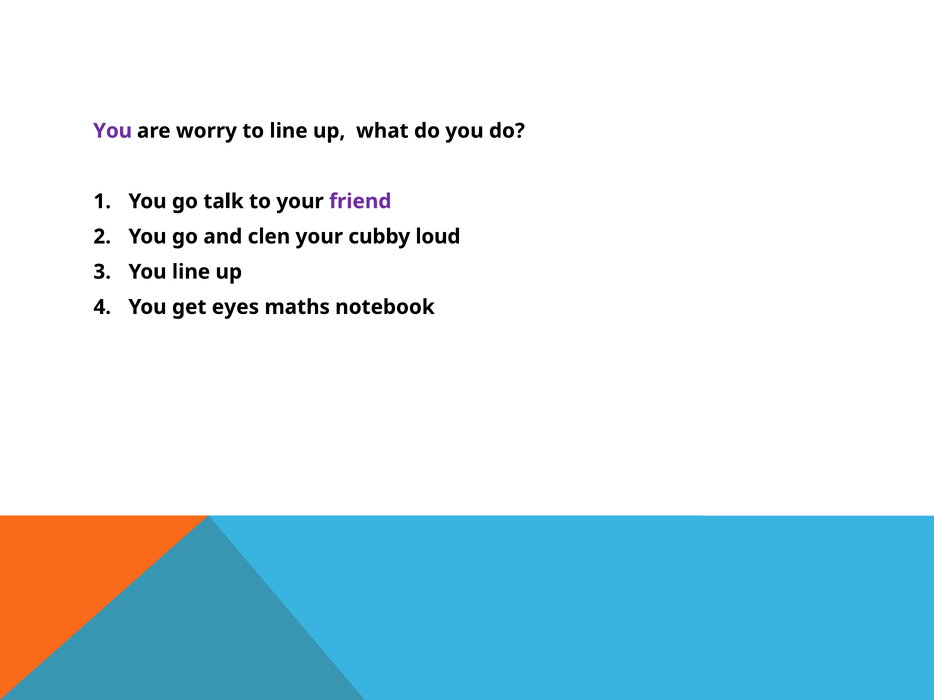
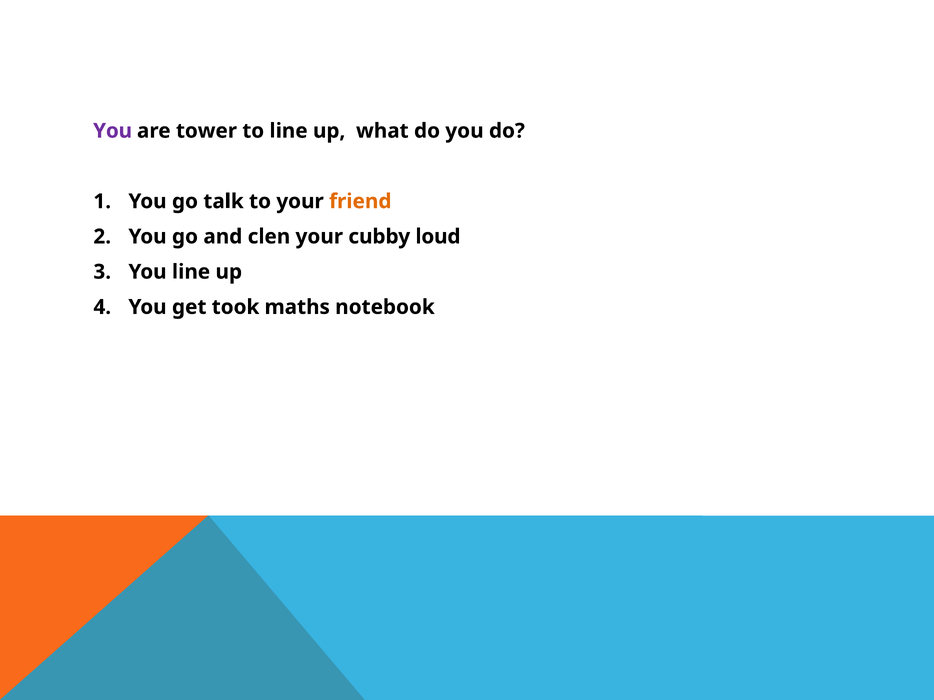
worry: worry -> tower (206, 131)
friend colour: purple -> orange (360, 202)
eyes: eyes -> took (236, 307)
